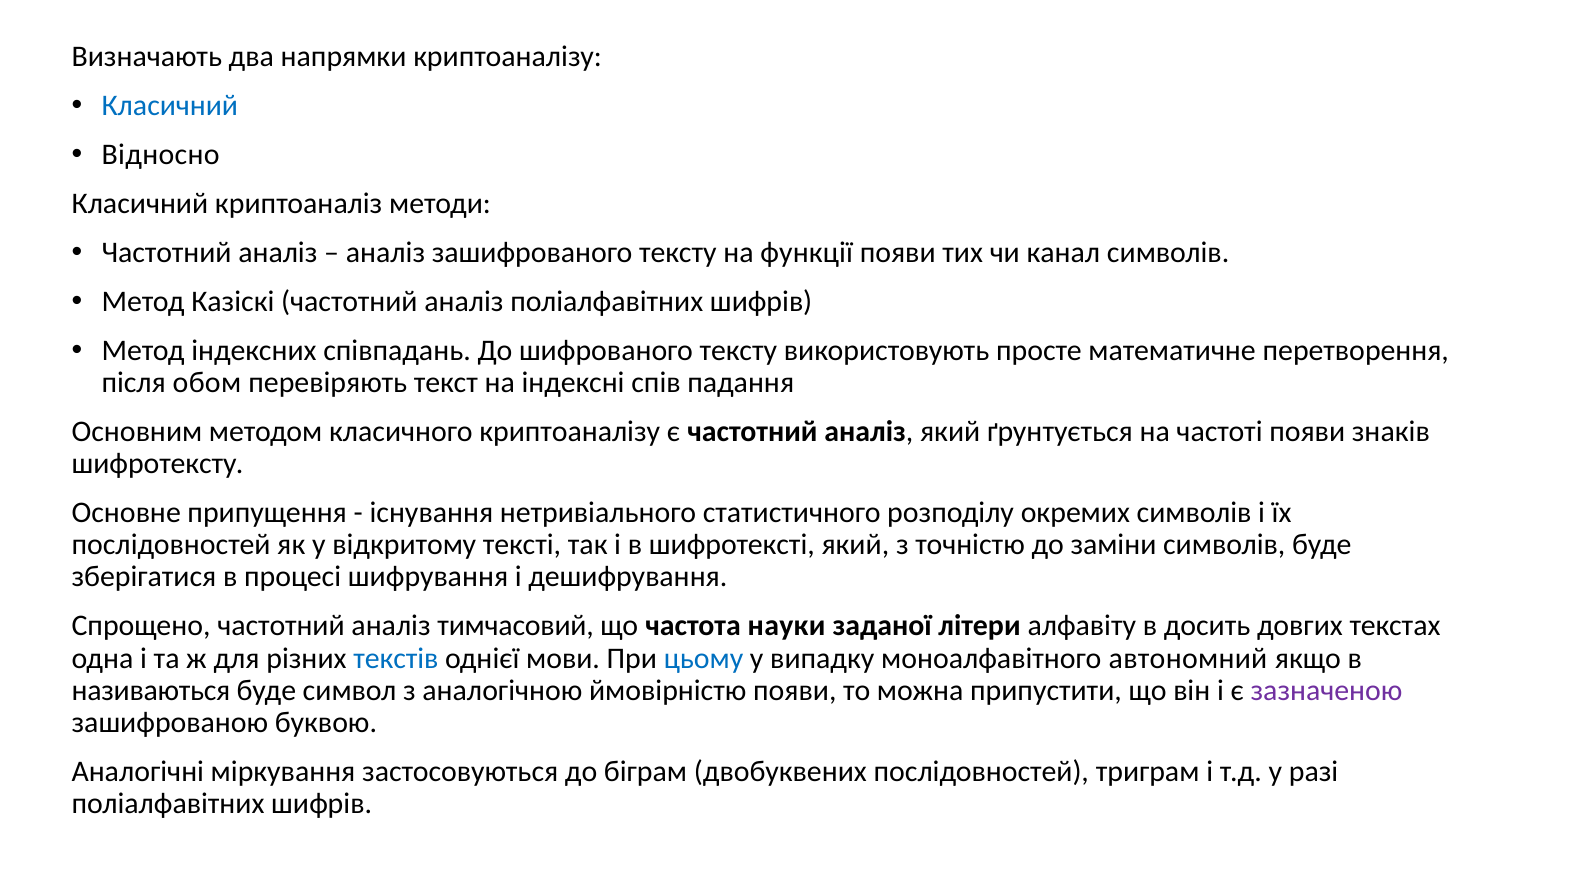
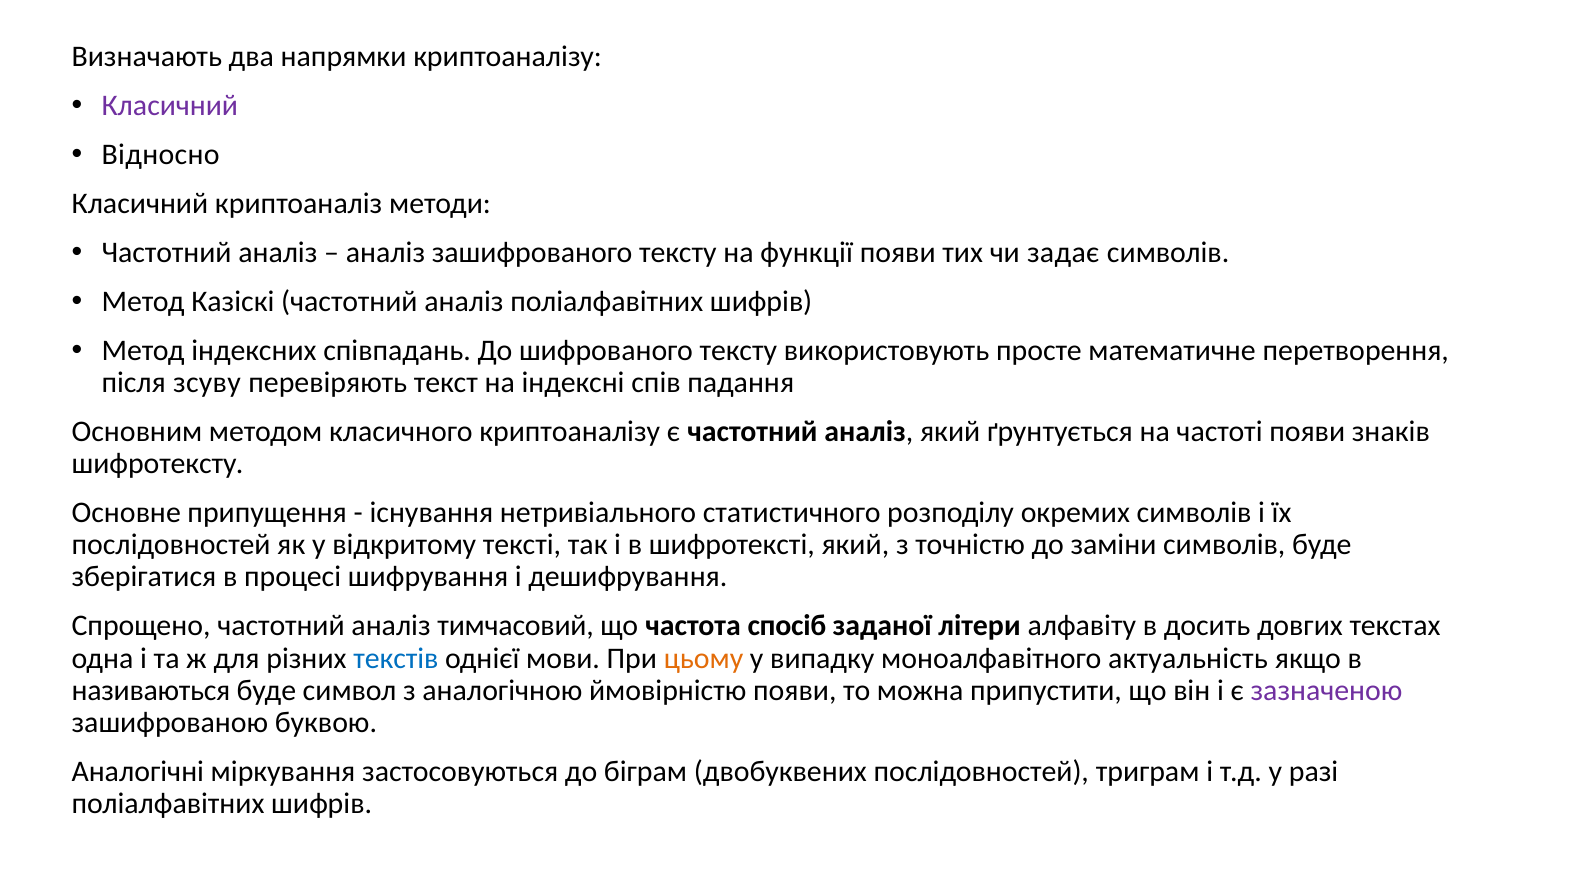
Класичний colour: blue -> purple (170, 106)
канал: канал -> задає (1063, 253)
обом: обом -> зсуву (207, 383)
науки: науки -> спосіб (787, 626)
цьому colour: blue -> orange (704, 658)
автономний: автономний -> актуальність (1188, 658)
